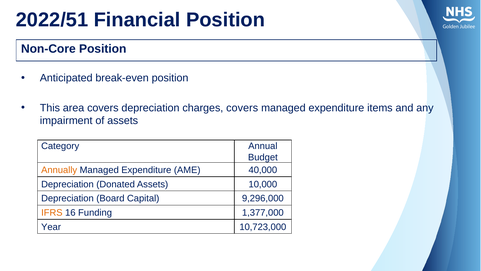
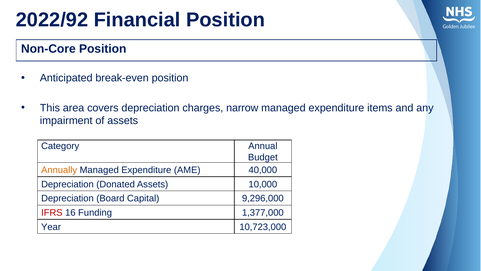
2022/51: 2022/51 -> 2022/92 (52, 20)
charges covers: covers -> narrow (242, 108)
IFRS colour: orange -> red (52, 212)
